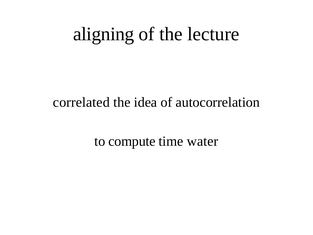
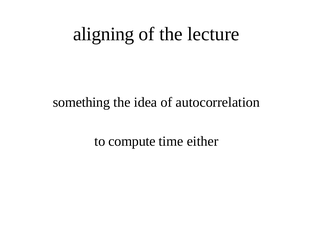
correlated: correlated -> something (81, 102)
water: water -> either (203, 141)
